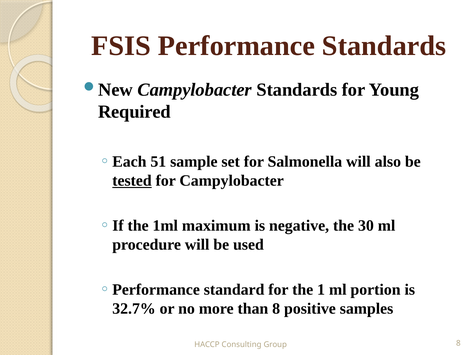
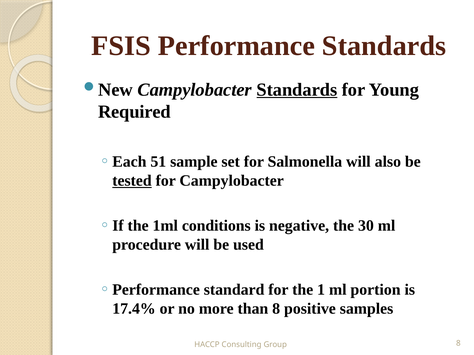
Standards underline: none -> present (297, 90)
maximum: maximum -> conditions (216, 226)
32.7%: 32.7% -> 17.4% (134, 309)
